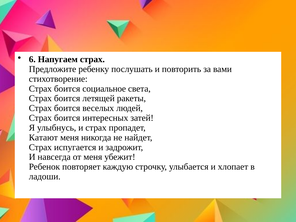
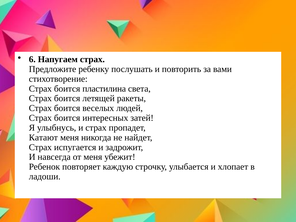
социальное: социальное -> пластилина (104, 89)
